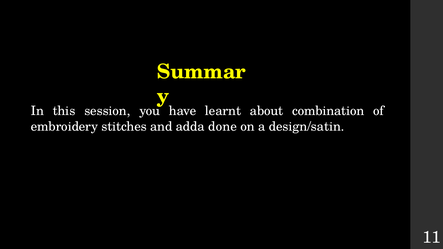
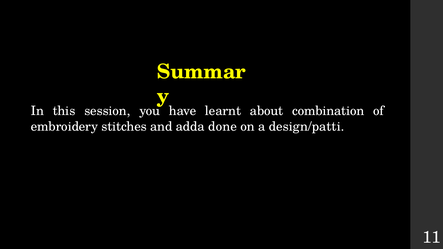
design/satin: design/satin -> design/patti (307, 127)
